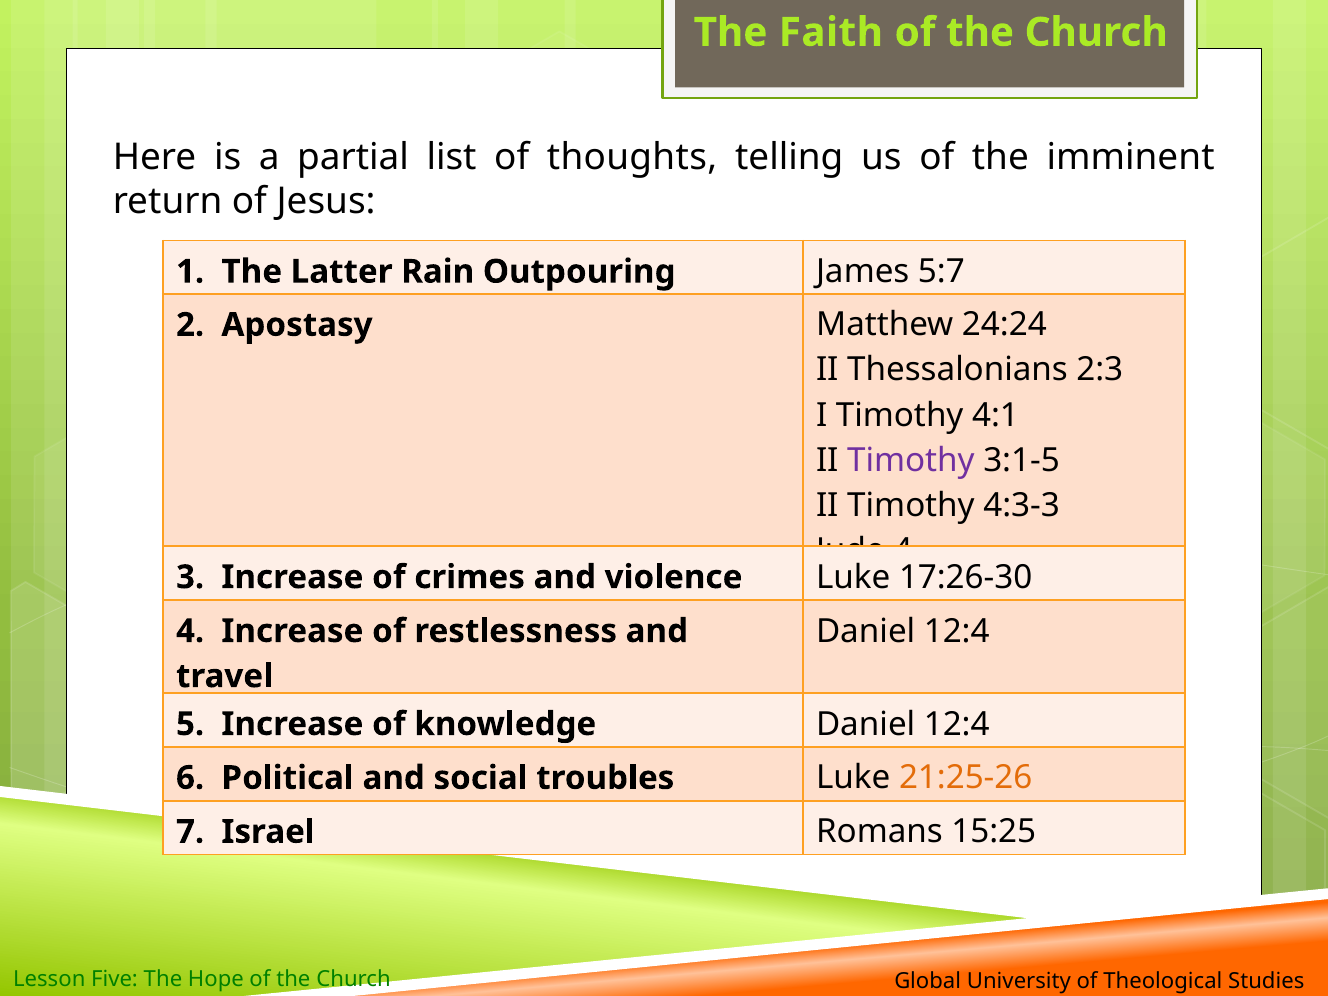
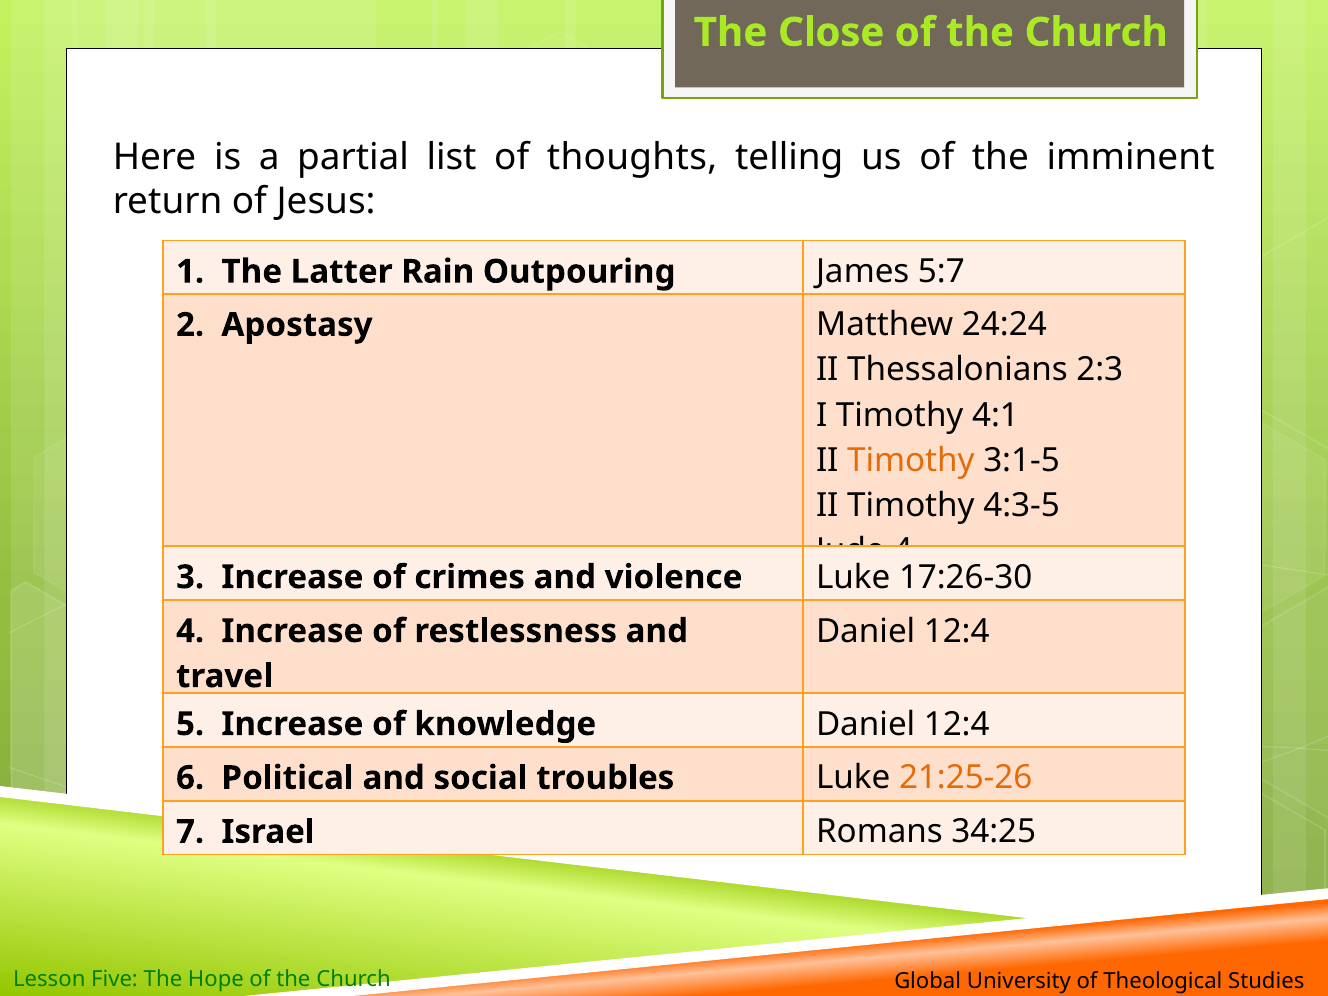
Faith: Faith -> Close (831, 32)
Timothy colour: purple -> orange (911, 460)
4:3-3: 4:3-3 -> 4:3-5 (1022, 506)
15:25: 15:25 -> 34:25 (994, 832)
